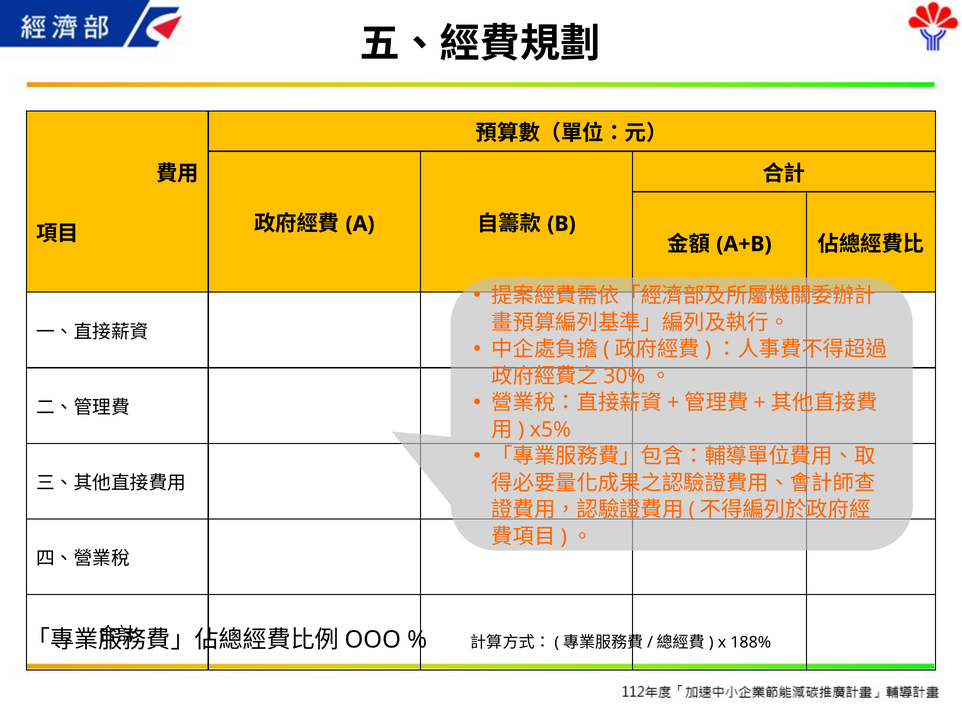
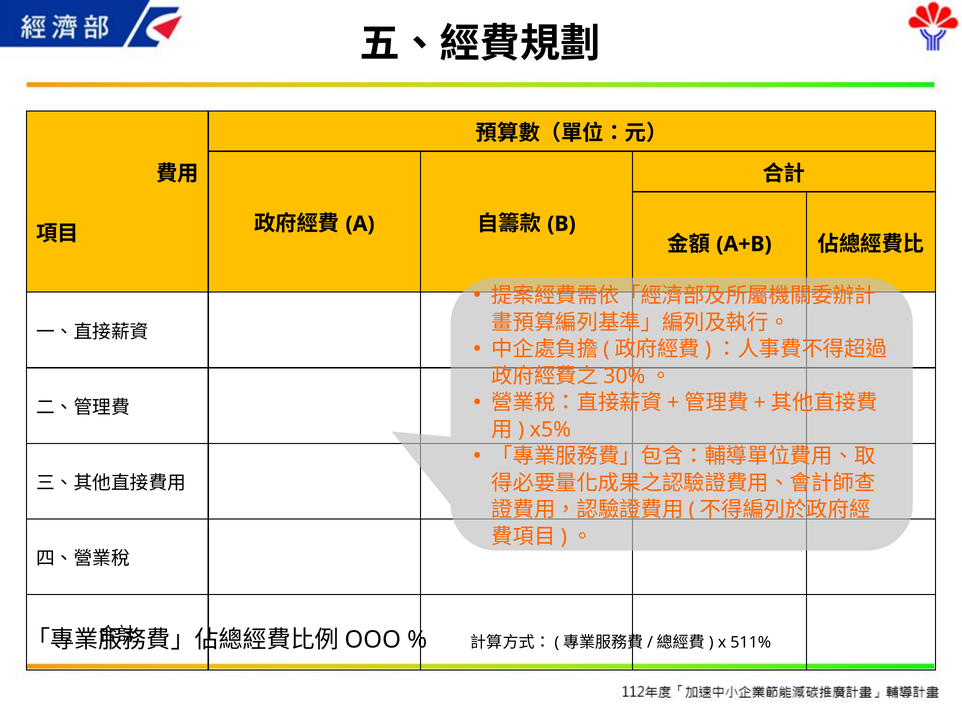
188%: 188% -> 511% (751, 642)
